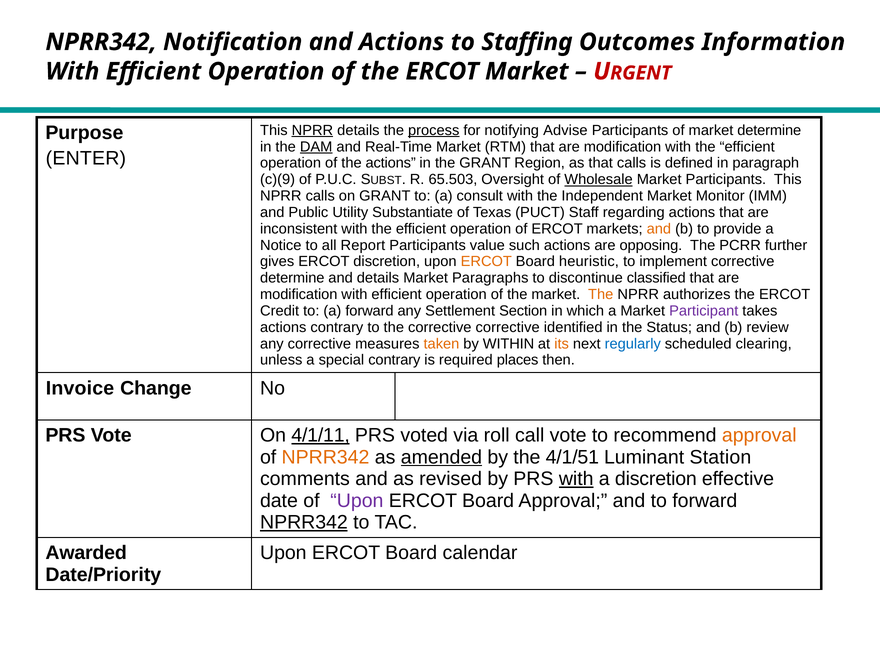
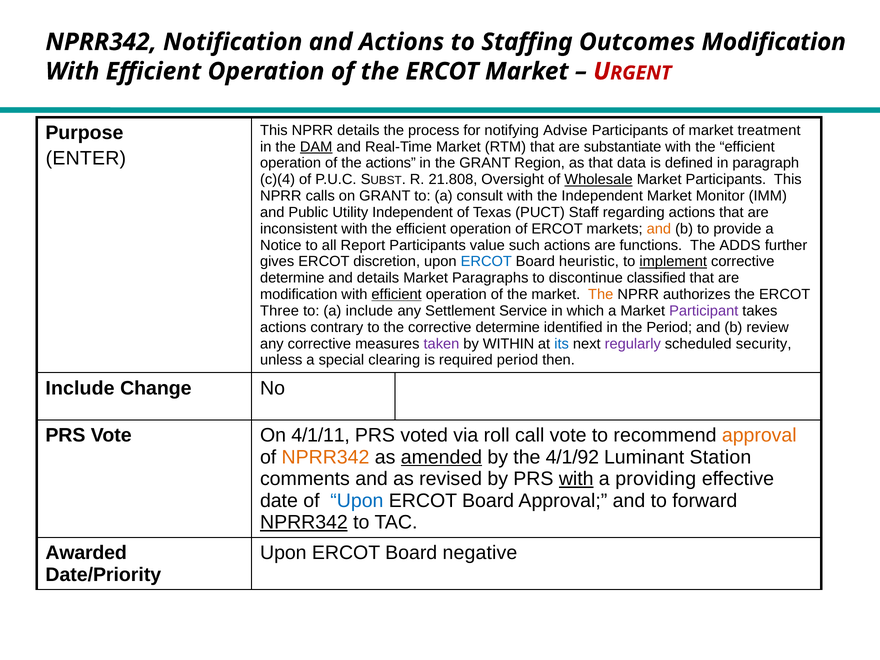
Outcomes Information: Information -> Modification (774, 42)
NPRR underline: present -> none (312, 130)
process underline: present -> none (434, 130)
market determine: determine -> treatment (769, 130)
RTM that are modification: modification -> substantiate (623, 147)
that calls: calls -> data (631, 163)
c)(9: c)(9 -> c)(4 (278, 180)
65.503: 65.503 -> 21.808 (453, 180)
Utility Substantiate: Substantiate -> Independent (413, 212)
opposing: opposing -> functions (651, 245)
PCRR: PCRR -> ADDS (740, 245)
ERCOT colour: orange -> blue (486, 262)
implement underline: none -> present (673, 262)
efficient underline: none -> present (397, 294)
Credit: Credit -> Three (280, 311)
a forward: forward -> include (369, 311)
Section: Section -> Service (523, 311)
the corrective corrective: corrective -> determine (508, 327)
the Status: Status -> Period (669, 327)
taken colour: orange -> purple (441, 344)
its colour: orange -> blue (562, 344)
regularly colour: blue -> purple (633, 344)
clearing: clearing -> security (764, 344)
special contrary: contrary -> clearing (394, 360)
required places: places -> period (517, 360)
Invoice: Invoice -> Include (80, 388)
4/1/11 underline: present -> none (321, 435)
4/1/51: 4/1/51 -> 4/1/92 (572, 457)
a discretion: discretion -> providing (656, 479)
Upon colour: purple -> blue (357, 501)
calendar: calendar -> negative (480, 553)
